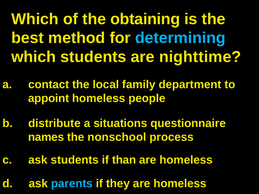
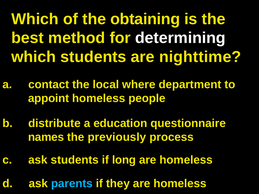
determining colour: light blue -> white (180, 38)
family: family -> where (139, 85)
situations: situations -> education (120, 123)
nonschool: nonschool -> previously (117, 137)
than: than -> long (124, 160)
